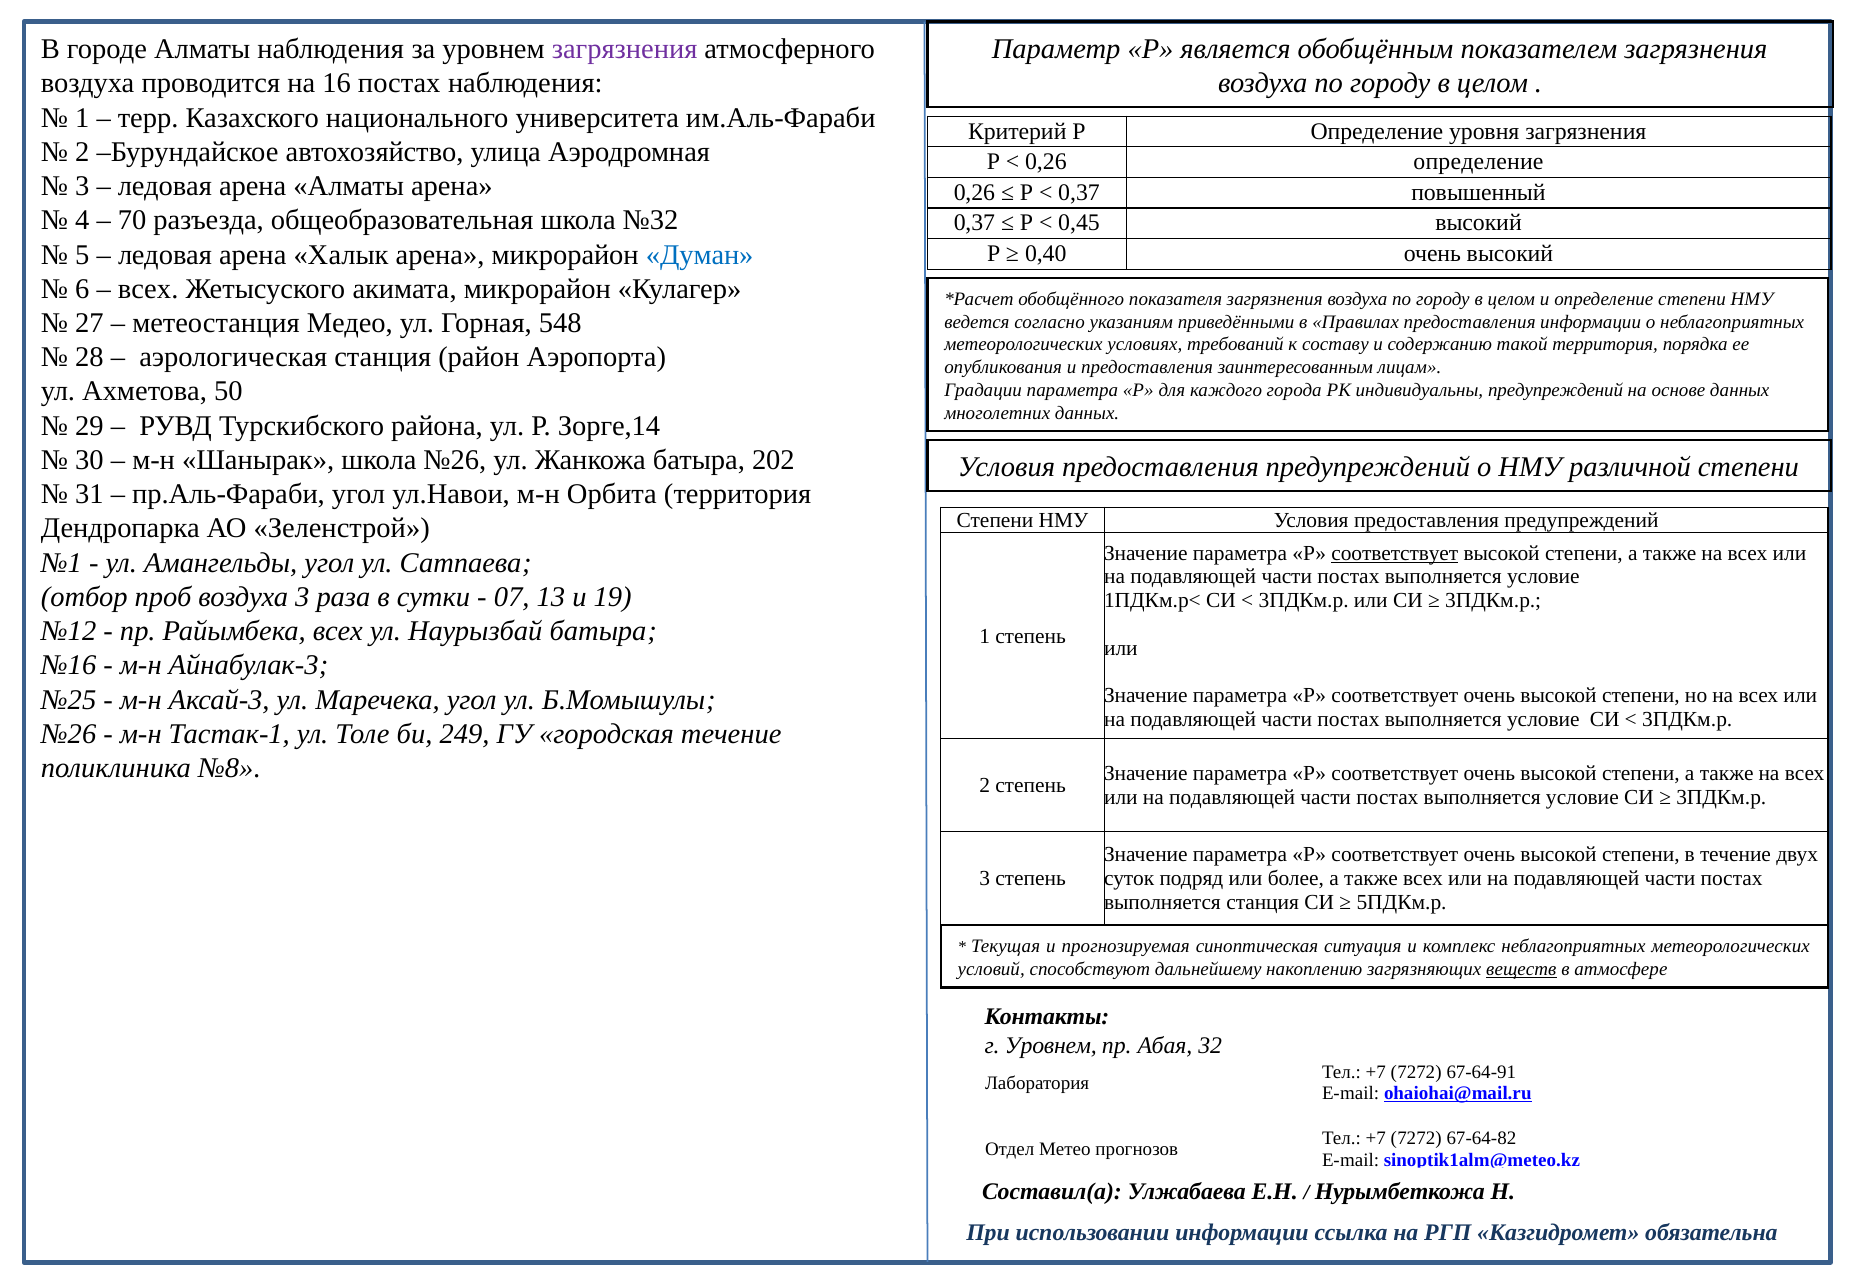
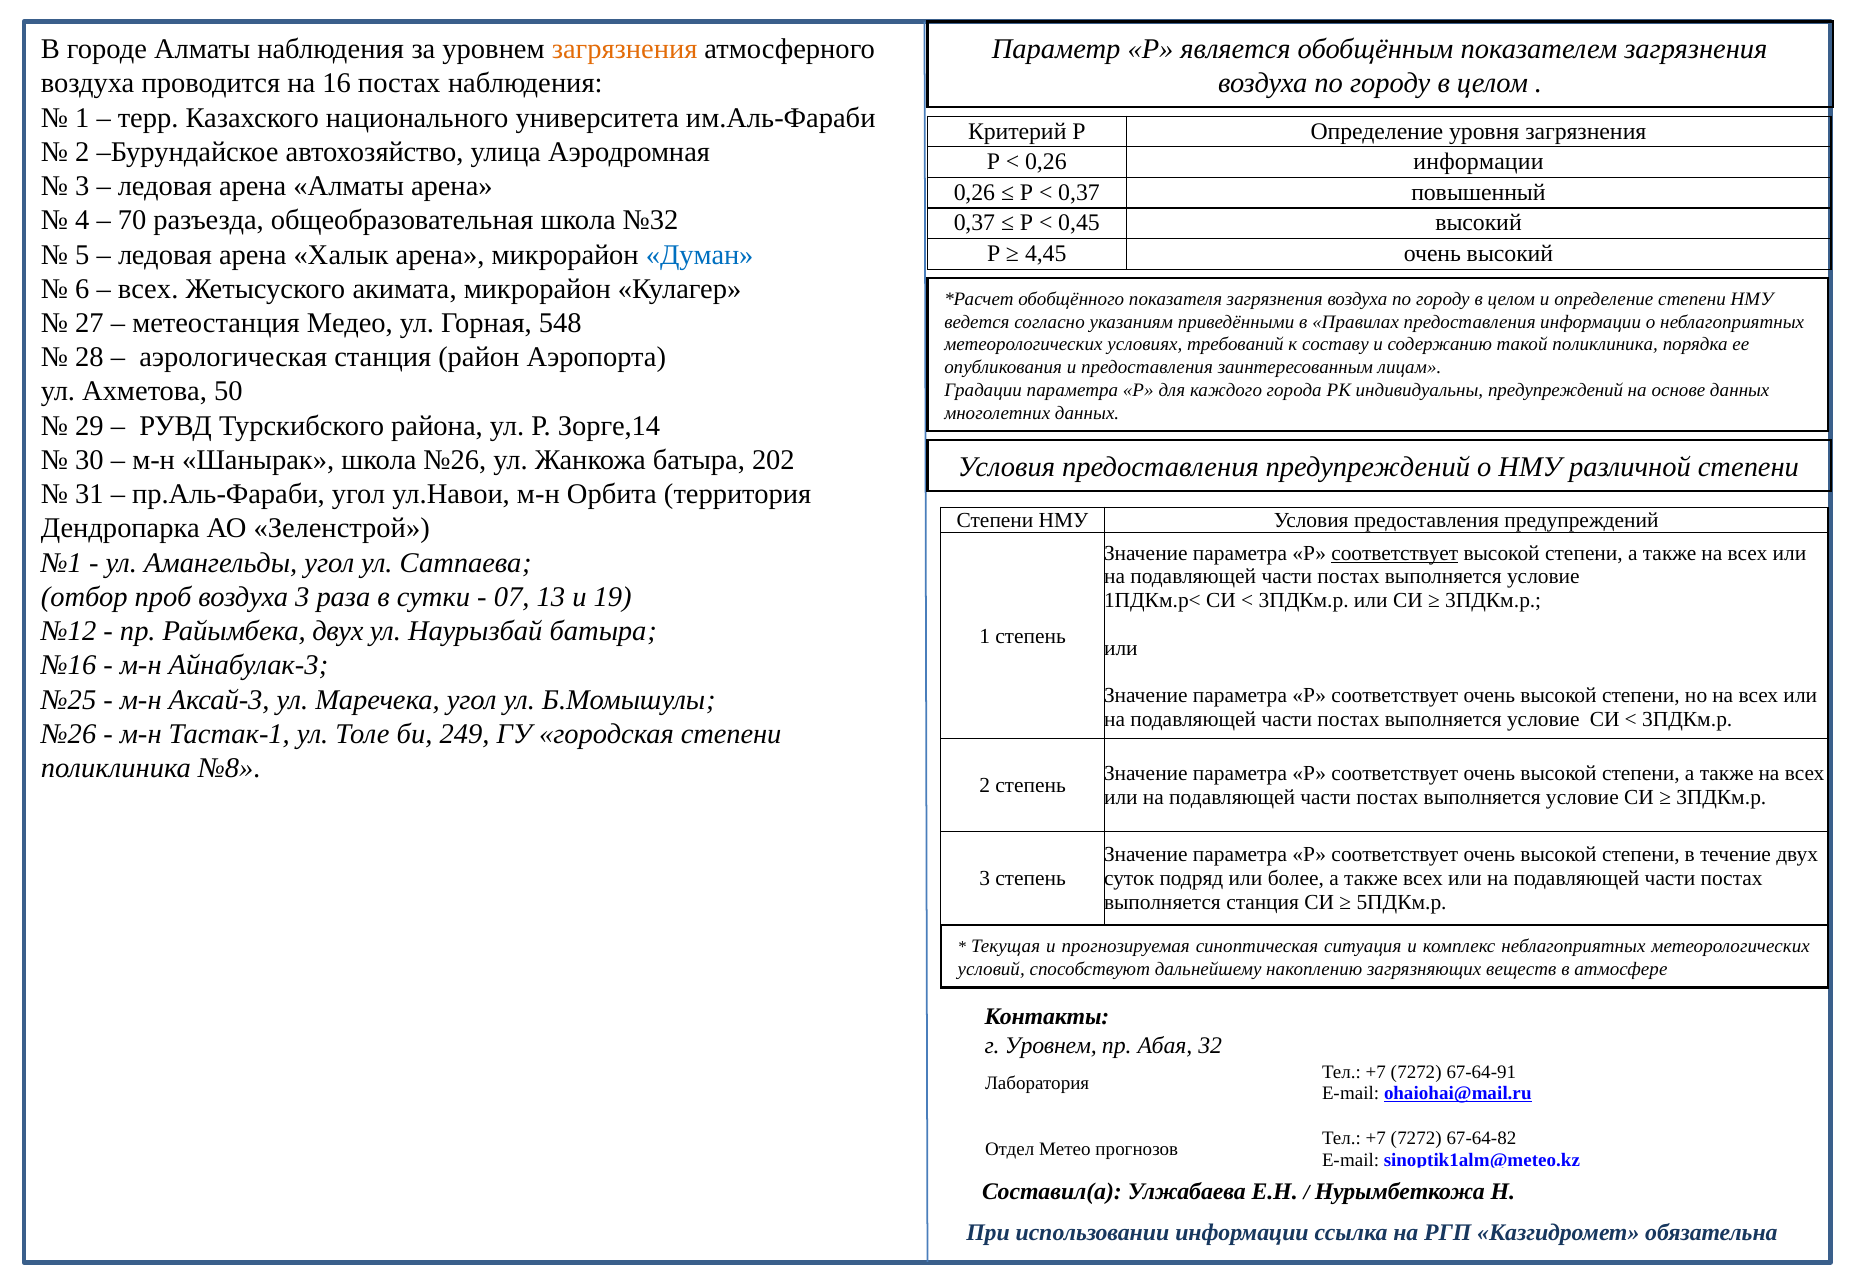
загрязнения colour: purple -> orange (625, 49)
0,26 определение: определение -> информации (1478, 162)
0,40: 0,40 -> 4,45 (1046, 254)
такой территория: территория -> поликлиника (1605, 345)
Райымбека всех: всех -> двух (338, 631)
городская течение: течение -> степени (731, 734)
веществ underline: present -> none (1521, 969)
